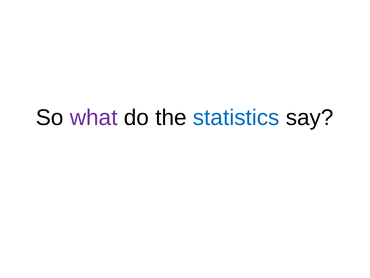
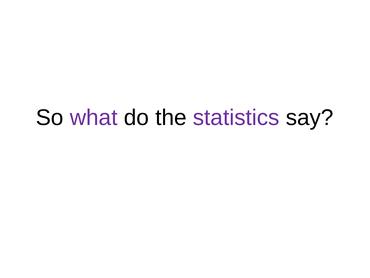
statistics colour: blue -> purple (236, 118)
